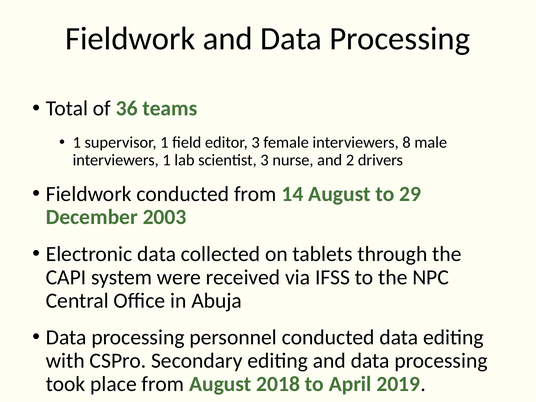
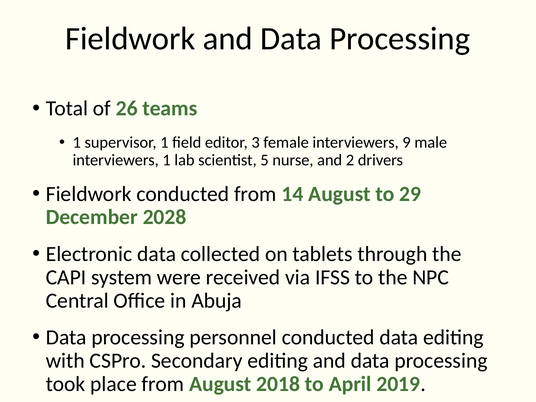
36: 36 -> 26 (127, 108)
8: 8 -> 9 (407, 142)
scientist 3: 3 -> 5 (265, 160)
2003: 2003 -> 2028 (165, 217)
